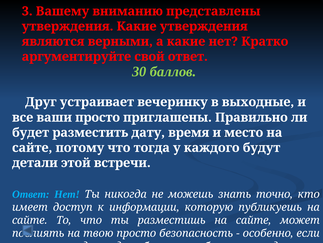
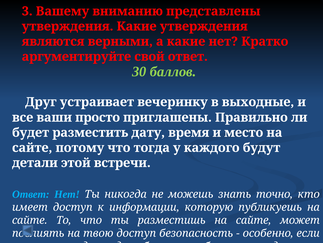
твою просто: просто -> доступ (136, 233)
